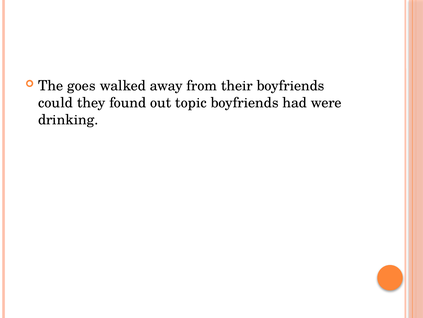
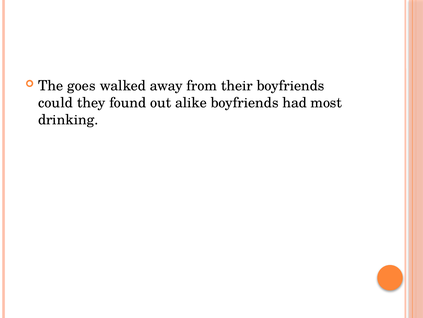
topic: topic -> alike (191, 102)
were: were -> most (326, 102)
